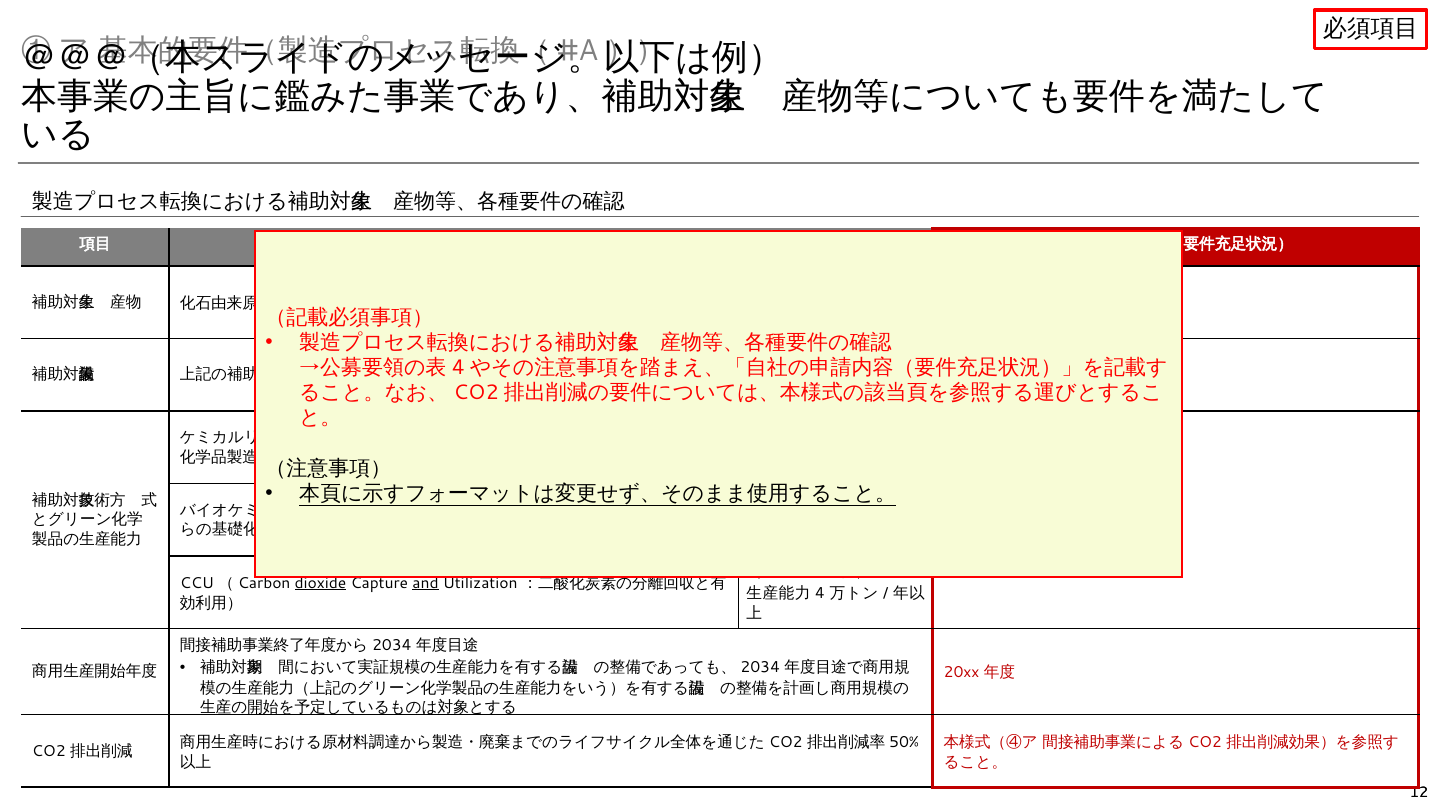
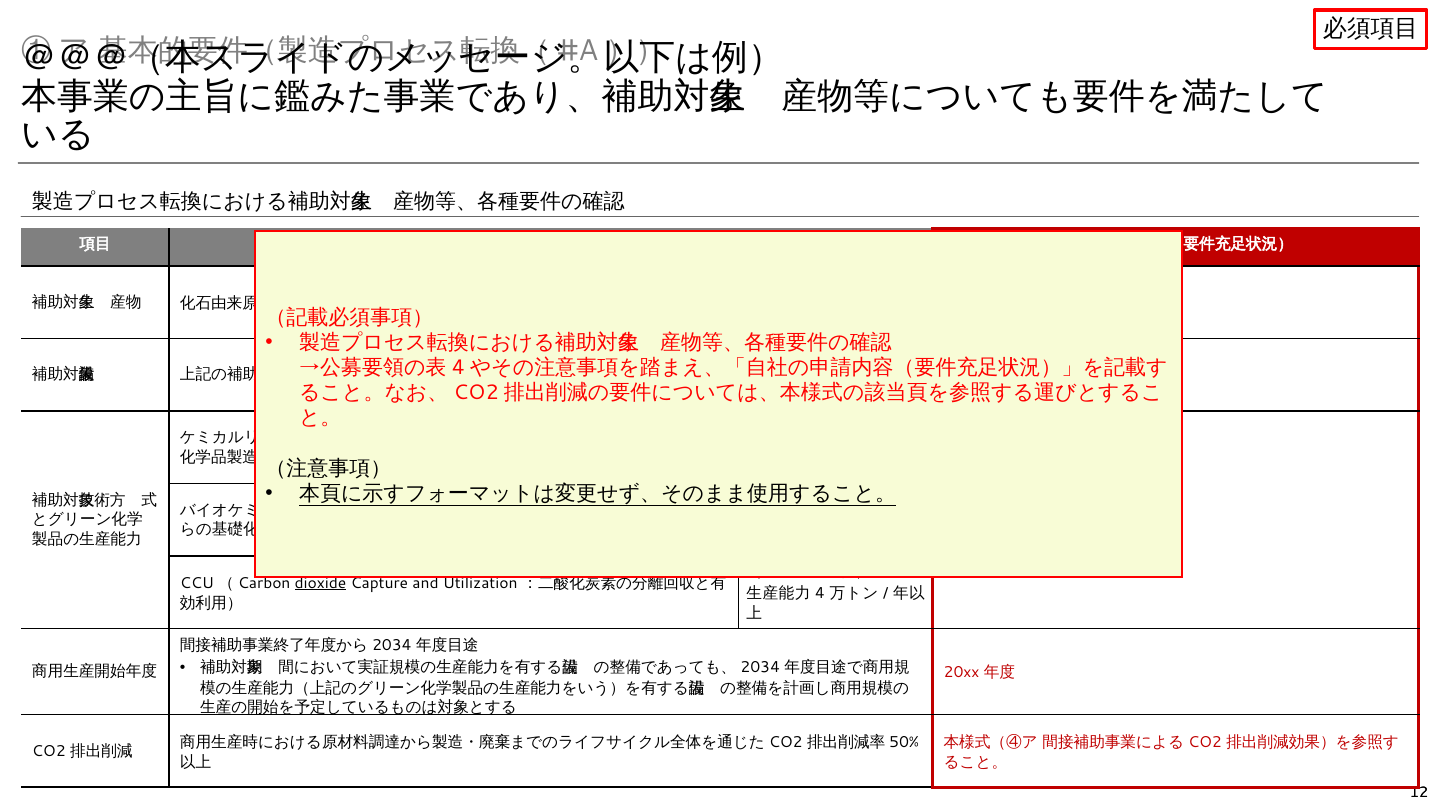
and underline: present -> none (426, 583)
